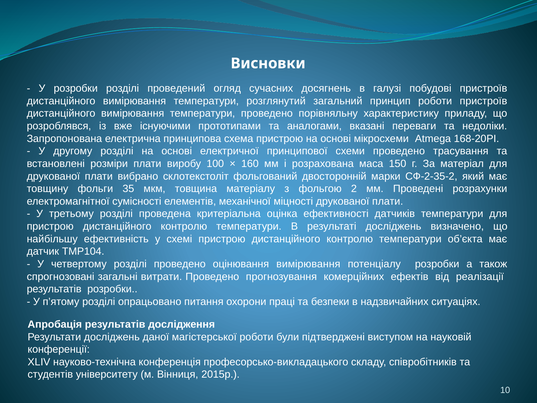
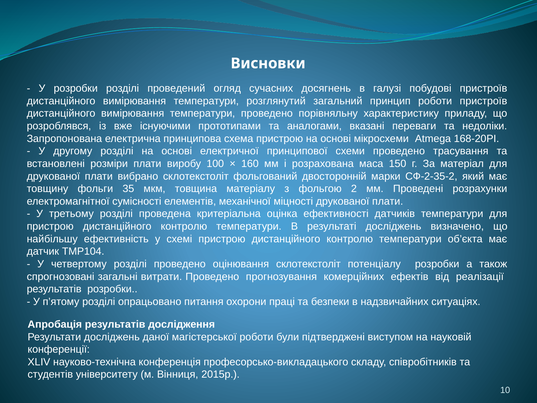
оцінювання вимірювання: вимірювання -> склотекстоліт (308, 264)
